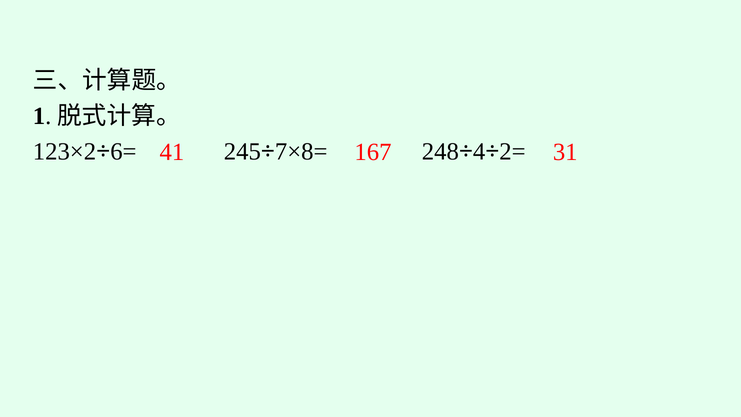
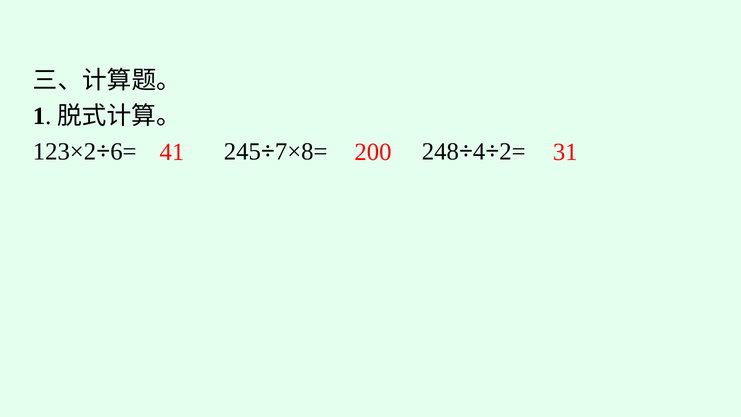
167: 167 -> 200 (373, 152)
